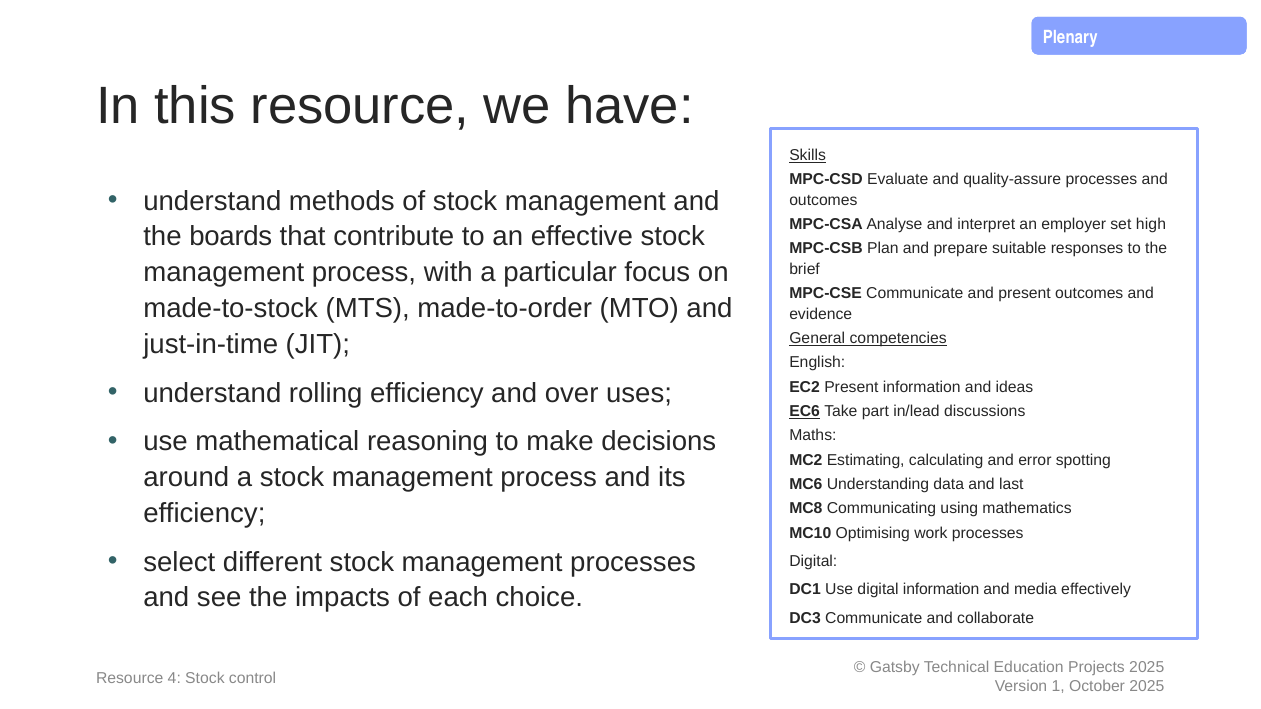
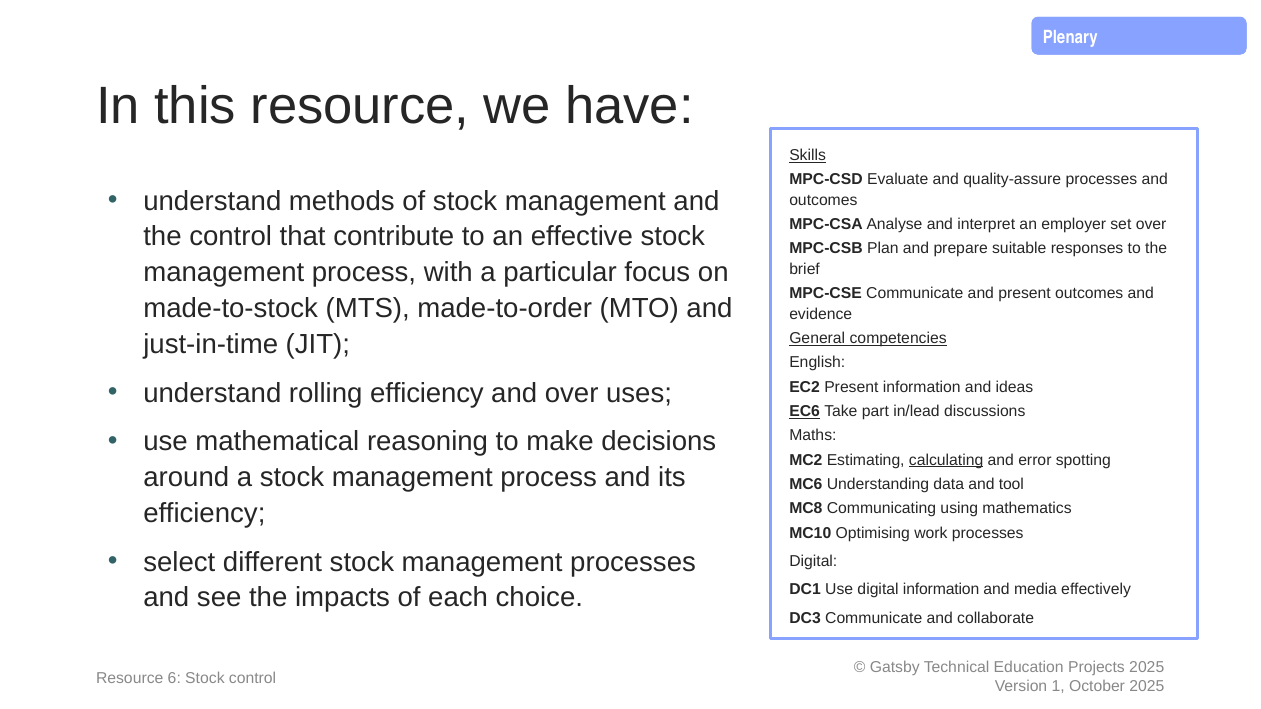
set high: high -> over (1151, 225)
the boards: boards -> control (231, 237)
calculating underline: none -> present (946, 460)
last: last -> tool (1011, 485)
4: 4 -> 6 (174, 678)
